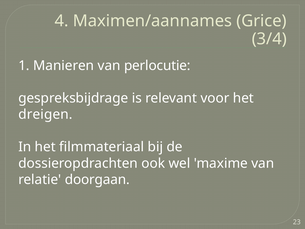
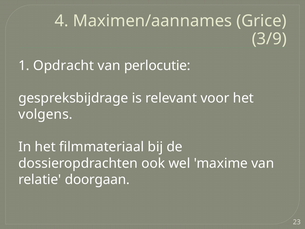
3/4: 3/4 -> 3/9 (269, 39)
Manieren: Manieren -> Opdracht (64, 65)
dreigen: dreigen -> volgens (46, 114)
